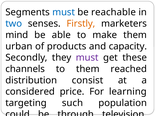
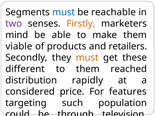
two colour: blue -> purple (14, 24)
urban: urban -> viable (19, 46)
capacity: capacity -> retailers (128, 46)
must colour: purple -> orange (87, 58)
channels: channels -> different (25, 69)
consist: consist -> rapidly (88, 80)
learning: learning -> features (128, 92)
